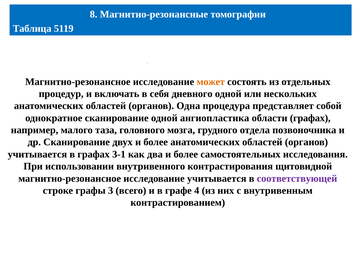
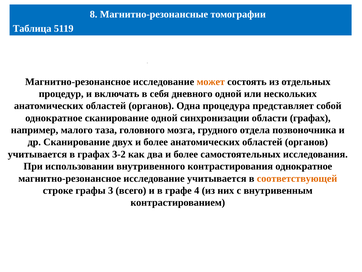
ангиопластика: ангиопластика -> синхронизации (215, 118)
3-1: 3-1 -> 3-2 (119, 154)
контрастирования щитовидной: щитовидной -> однократное (304, 166)
соответствующей colour: purple -> orange (297, 178)
